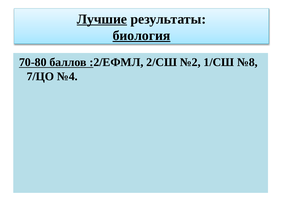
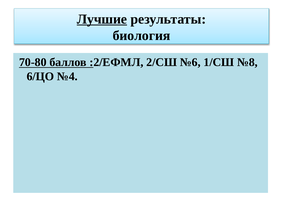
биология underline: present -> none (141, 36)
№2: №2 -> №6 (190, 62)
7/ЦО: 7/ЦО -> 6/ЦО (40, 77)
